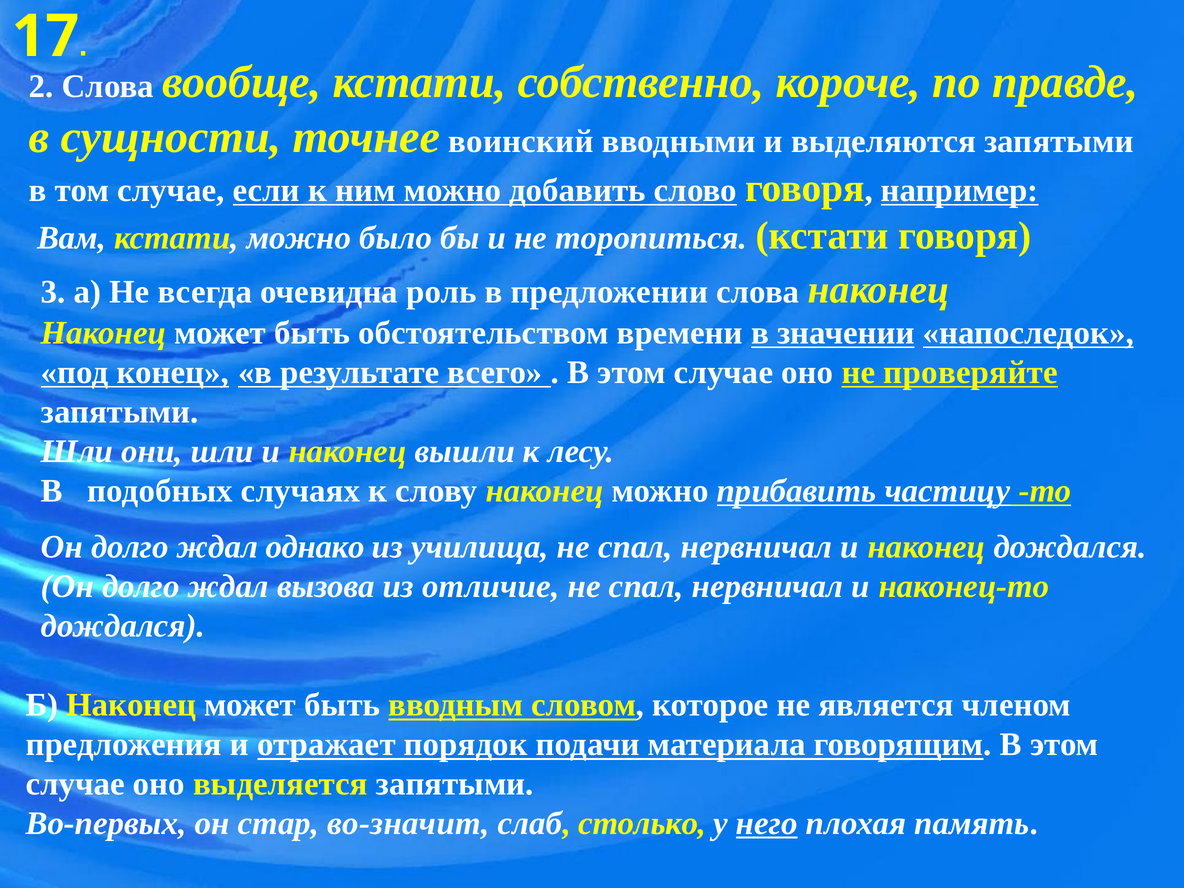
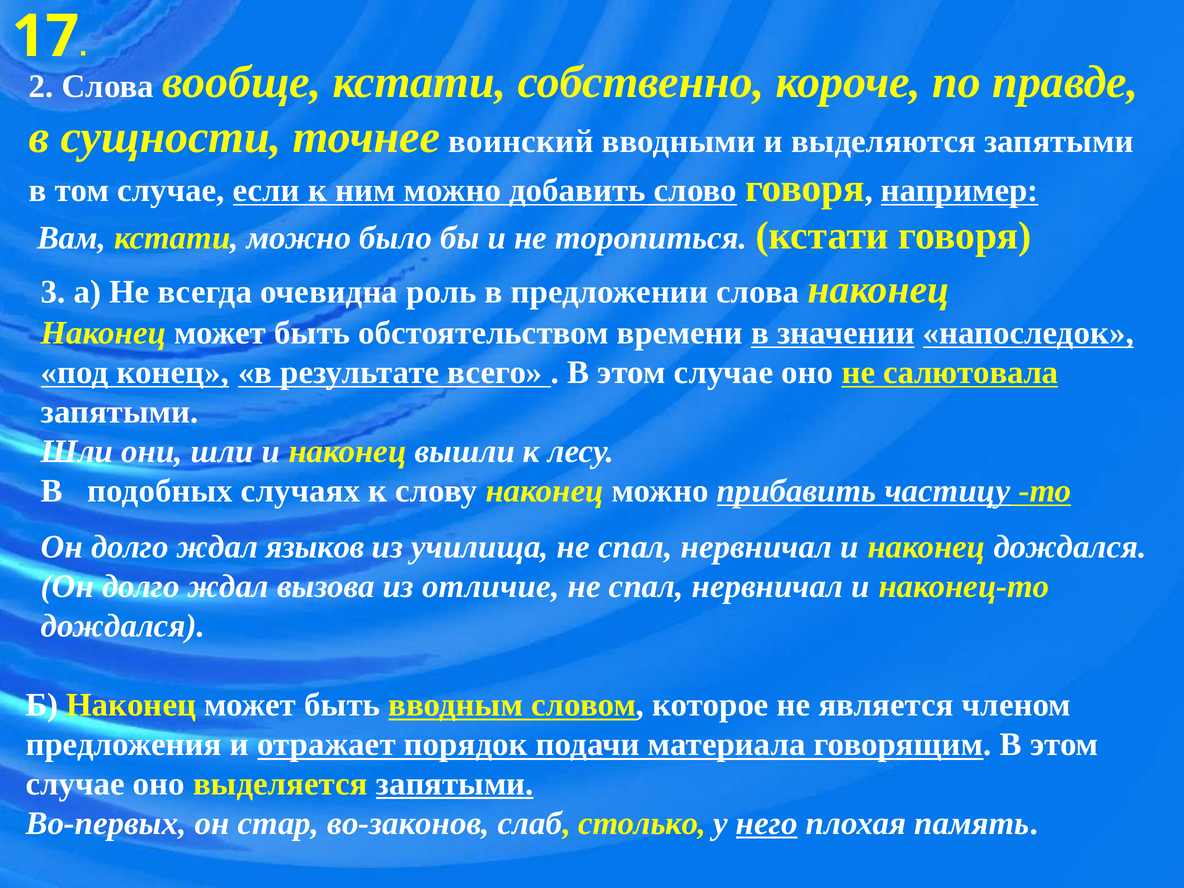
проверяйте: проверяйте -> салютовала (971, 372)
однако: однако -> языков (315, 547)
запятыми underline: none -> present (455, 784)
во-значит: во-значит -> во-законов (408, 823)
